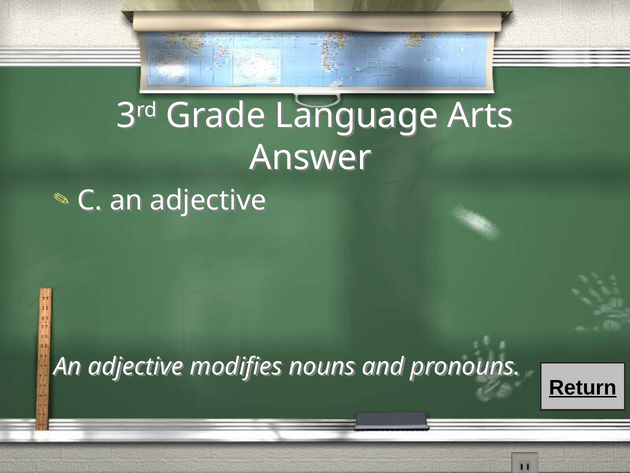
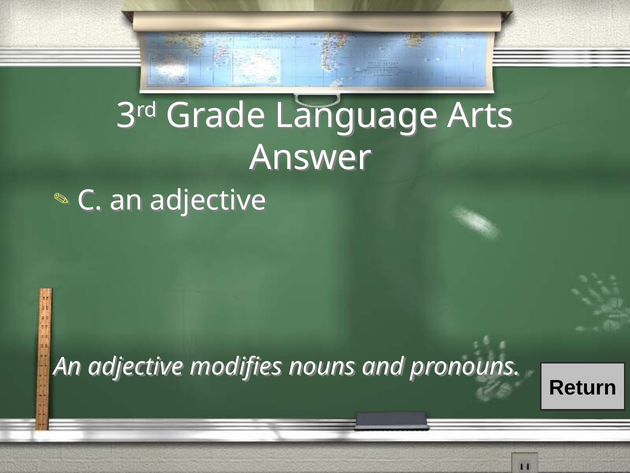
Return underline: present -> none (583, 387)
